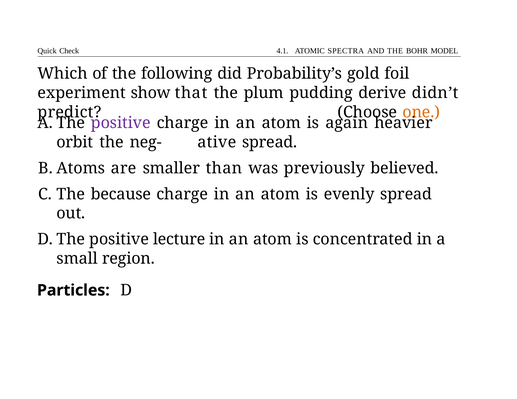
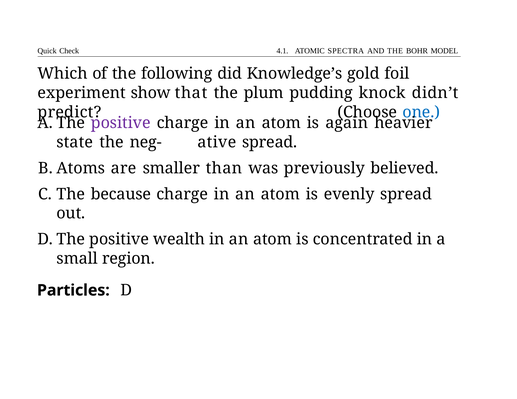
Probability’s: Probability’s -> Knowledge’s (295, 74)
derive: derive -> knock (382, 93)
one colour: orange -> blue (421, 112)
orbit: orbit -> state (75, 142)
lecture: lecture -> wealth (179, 240)
